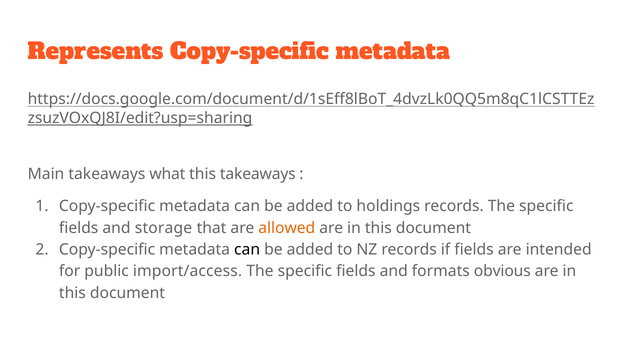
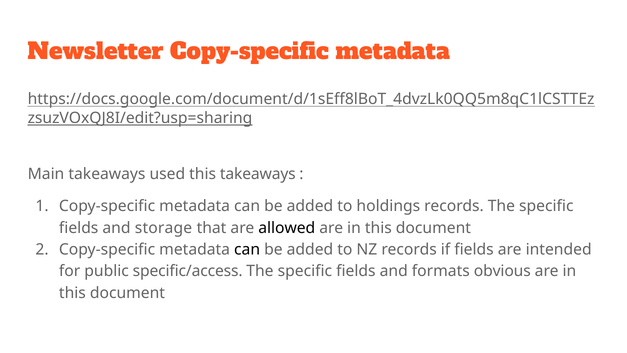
Represents: Represents -> Newsletter (96, 52)
what: what -> used (167, 174)
allowed colour: orange -> black (287, 228)
import/access: import/access -> specific/access (188, 271)
